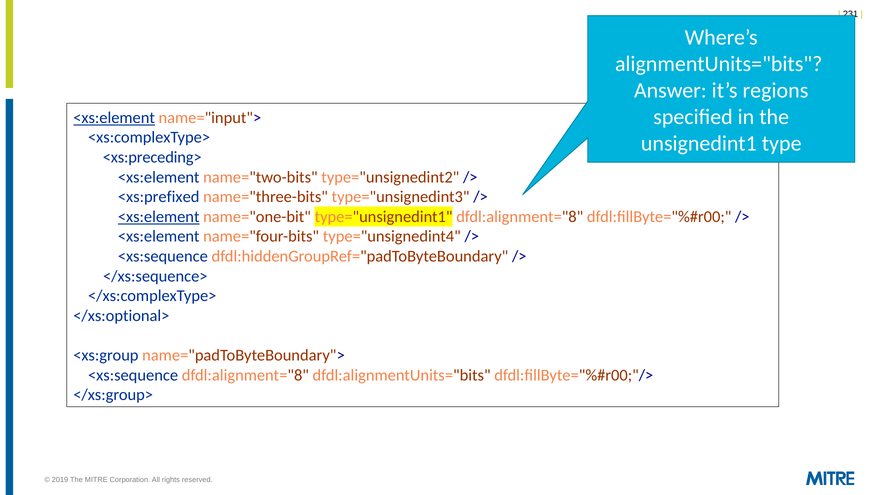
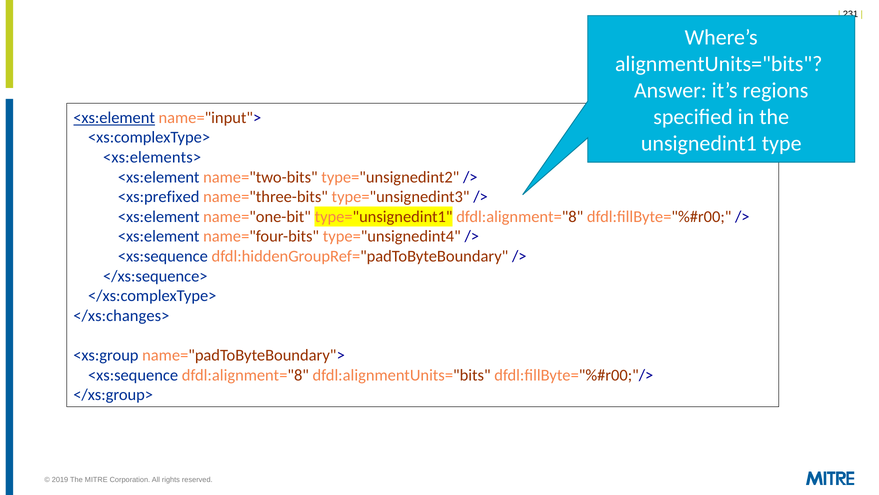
<xs:preceding>: <xs:preceding> -> <xs:elements> (152, 157)
<xs:element underline: present -> none (159, 216)
</xs:optional>: </xs:optional> -> </xs:changes> (121, 315)
